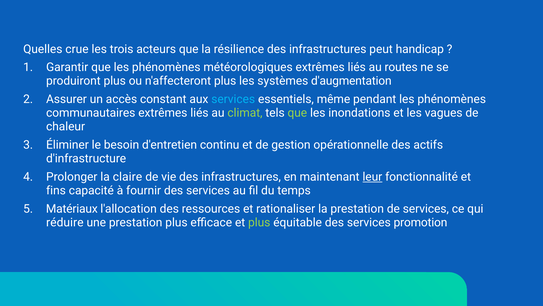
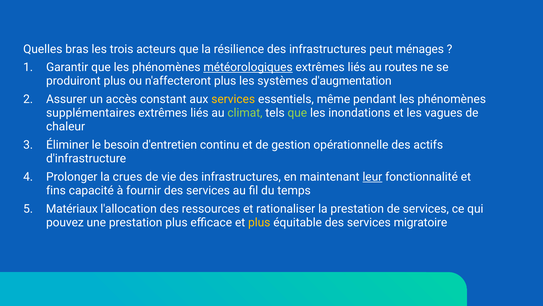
crue: crue -> bras (77, 49)
handicap: handicap -> ménages (420, 49)
météorologiques underline: none -> present (248, 67)
services colour: light blue -> yellow (233, 99)
communautaires: communautaires -> supplémentaires (91, 113)
claire: claire -> crues (128, 177)
réduire: réduire -> pouvez (65, 222)
plus colour: light green -> yellow (259, 222)
promotion: promotion -> migratoire (420, 222)
